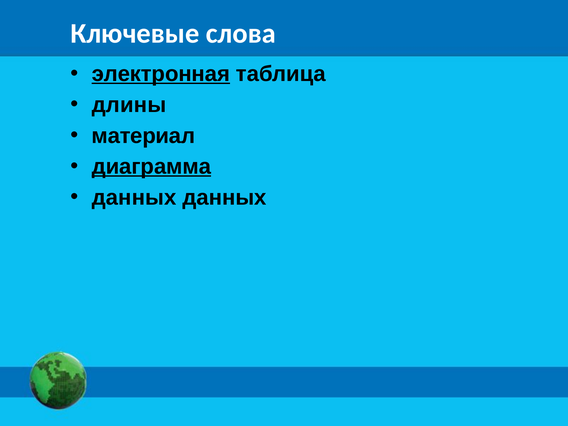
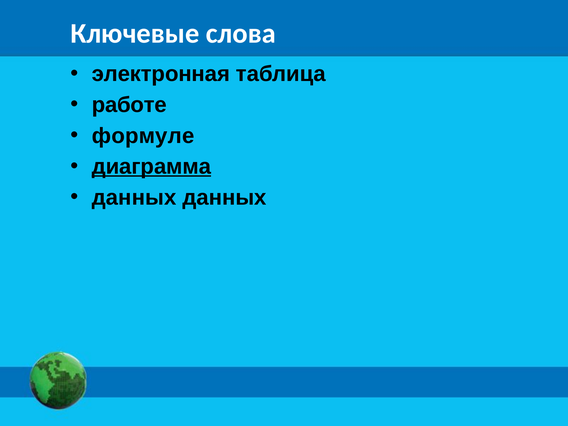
электронная underline: present -> none (161, 74)
длины: длины -> работе (129, 105)
материал: материал -> формуле (143, 136)
